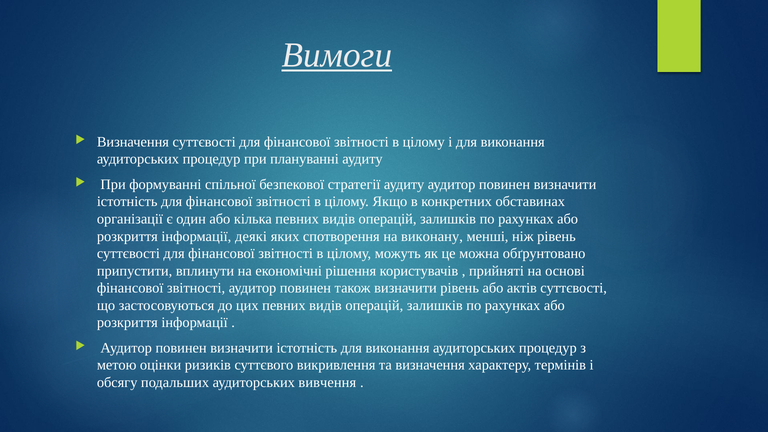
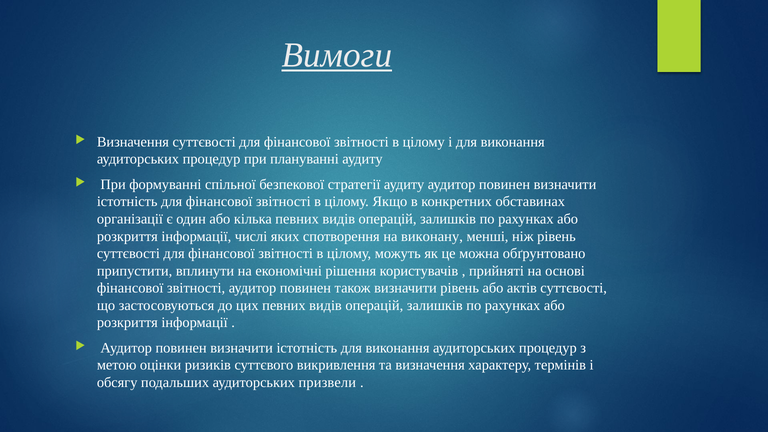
деякі: деякі -> числі (251, 236)
вивчення: вивчення -> призвели (327, 383)
